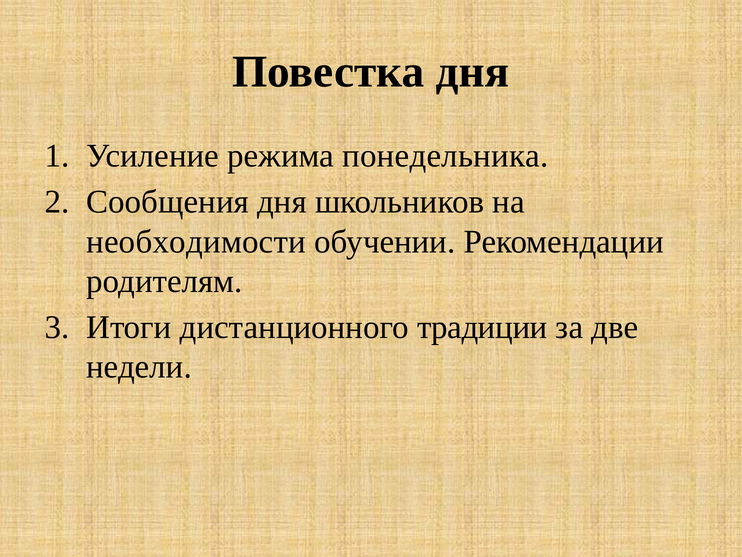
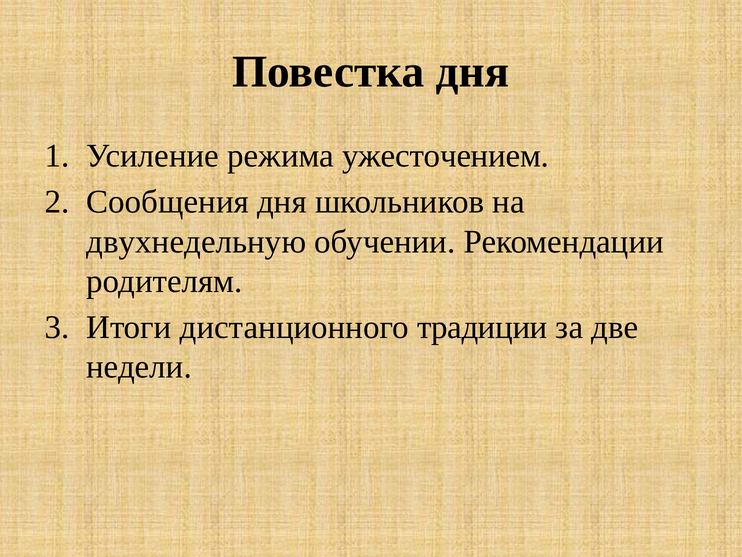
понедельника: понедельника -> ужесточением (446, 156)
необходимости: необходимости -> двухнедельную (196, 241)
